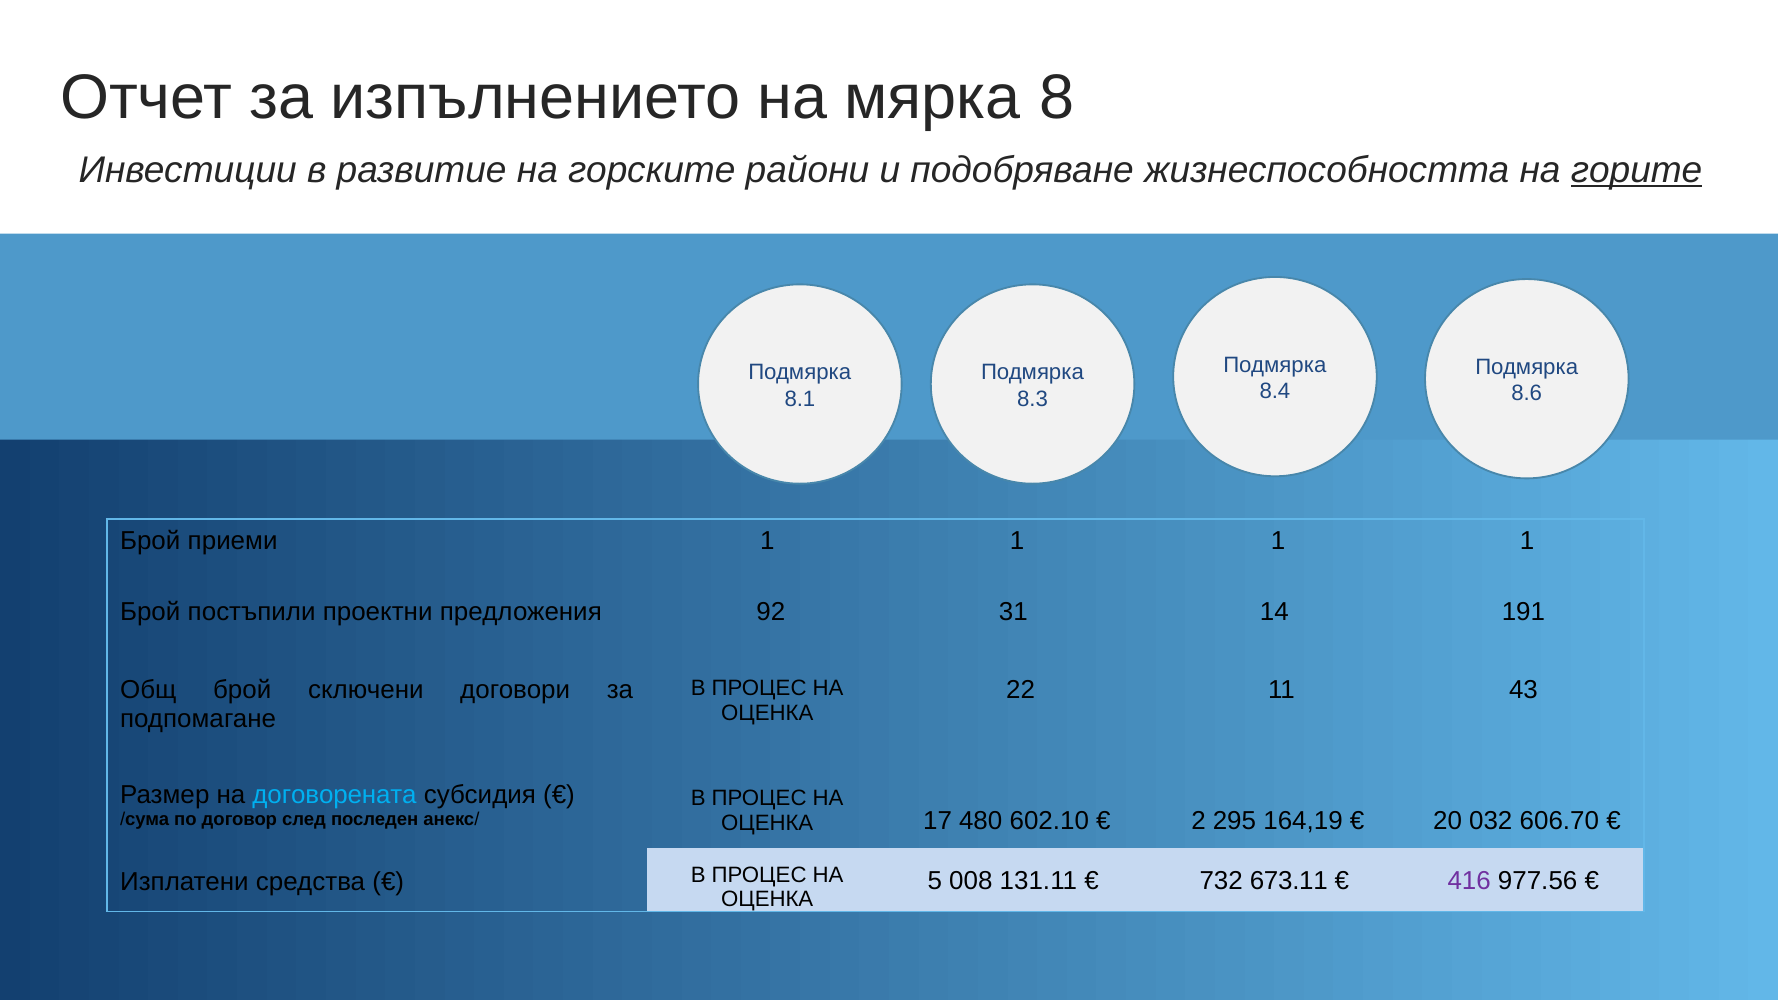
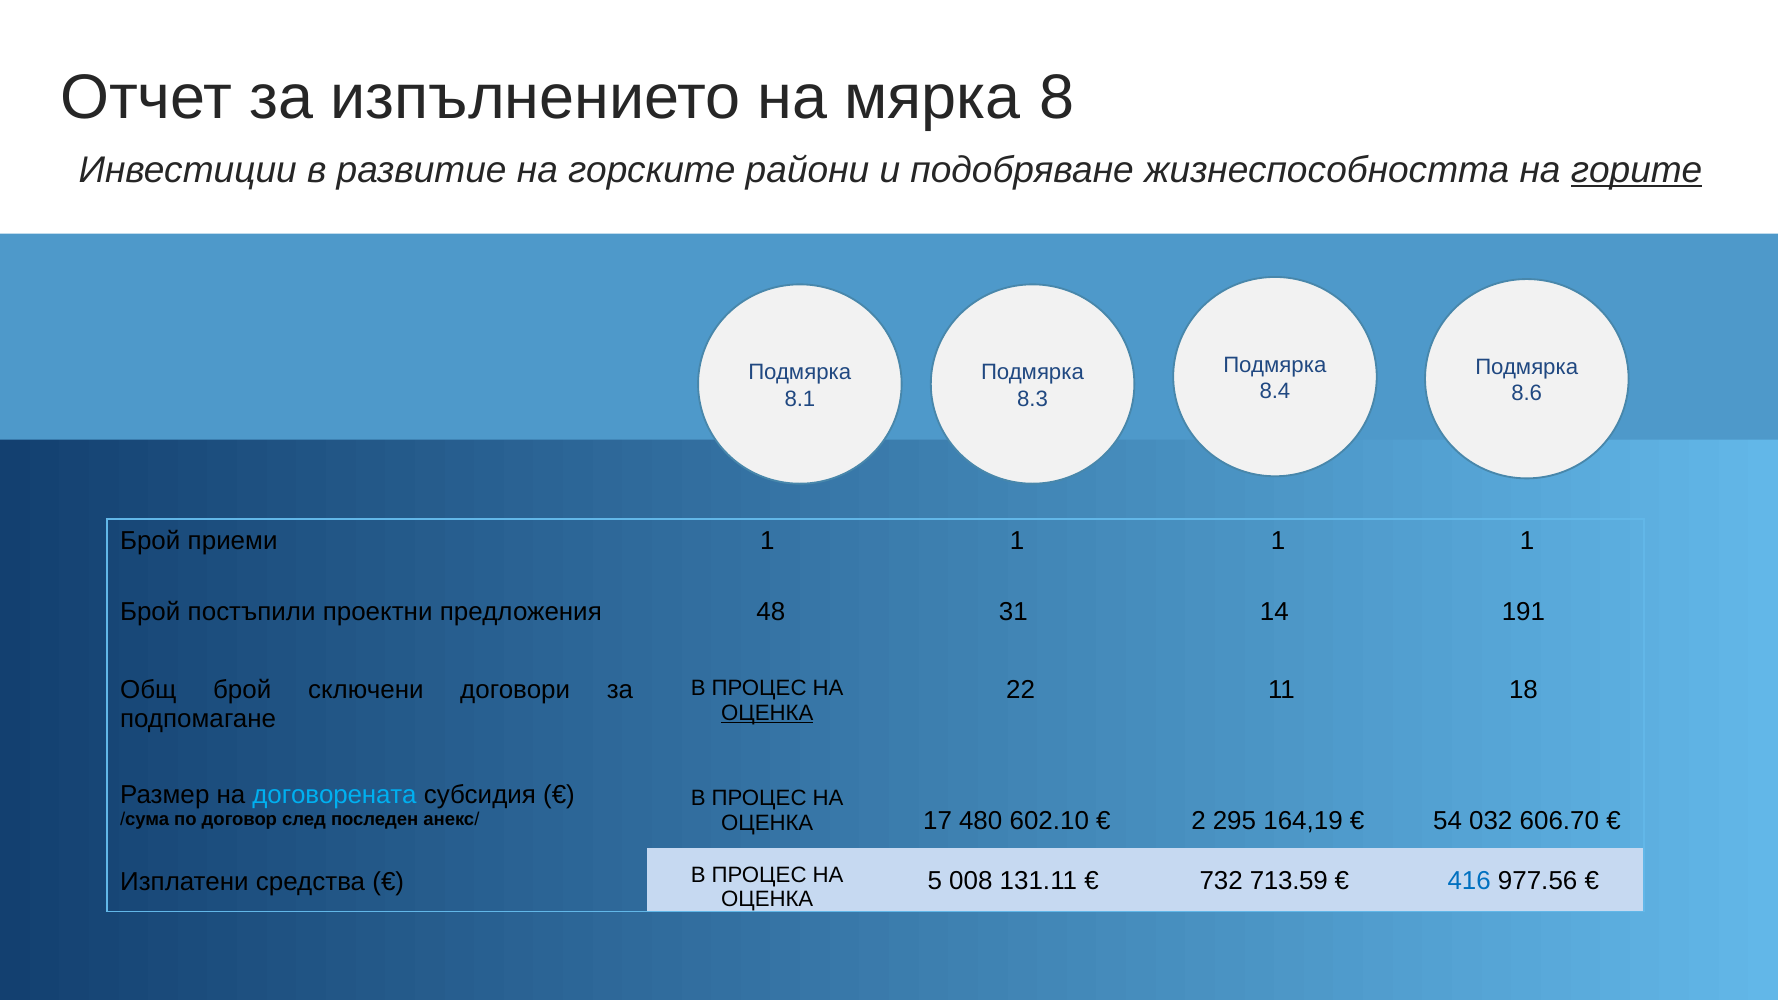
92: 92 -> 48 (771, 612)
43: 43 -> 18 (1523, 690)
ОЦЕНКА underline: none -> present (767, 713)
20: 20 -> 54 (1448, 821)
673.11: 673.11 -> 713.59 (1289, 881)
416 colour: purple -> blue (1469, 881)
